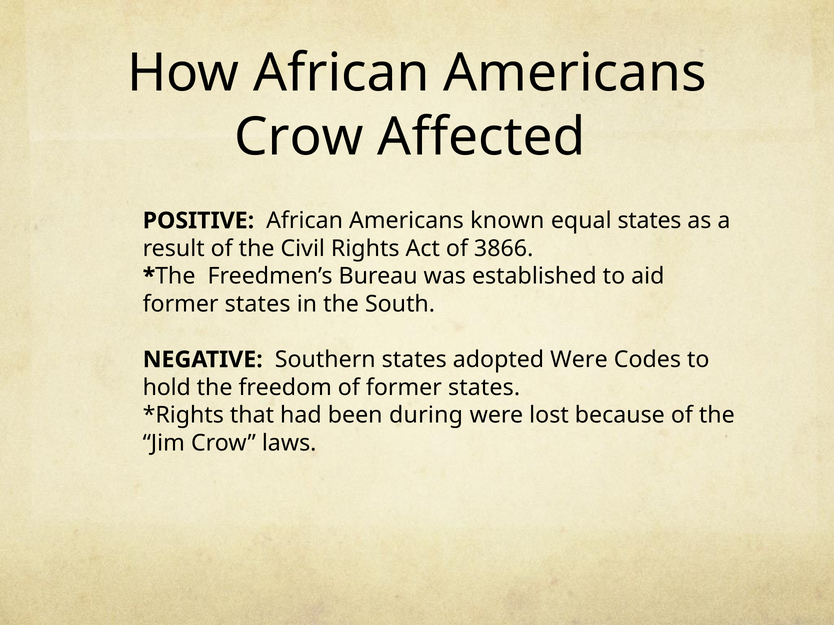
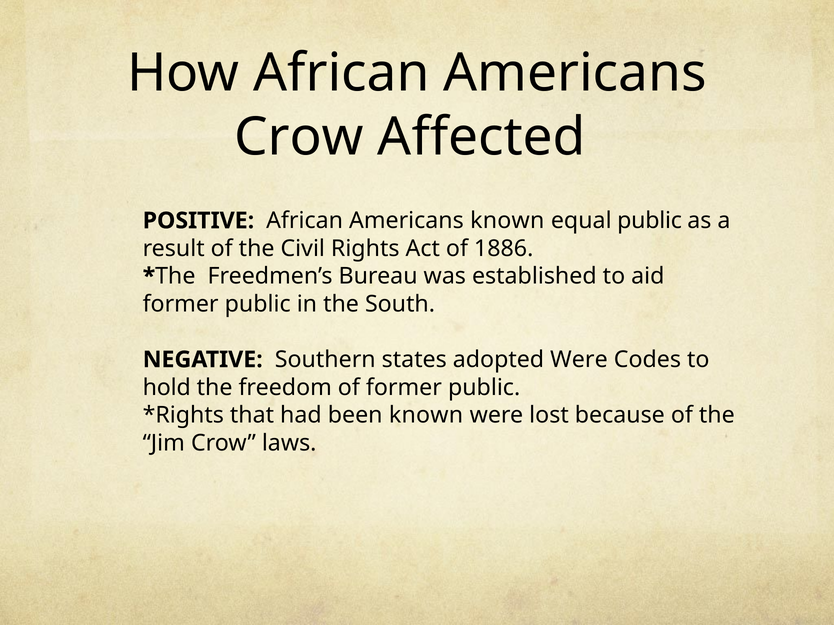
equal states: states -> public (650, 221)
3866: 3866 -> 1886 (504, 249)
states: states -> public (258, 304)
of former states: states -> public (484, 388)
been during: during -> known (426, 415)
